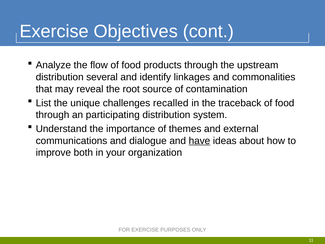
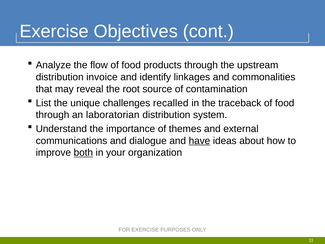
several: several -> invoice (102, 77)
participating: participating -> laboratorian (113, 115)
both underline: none -> present (83, 153)
